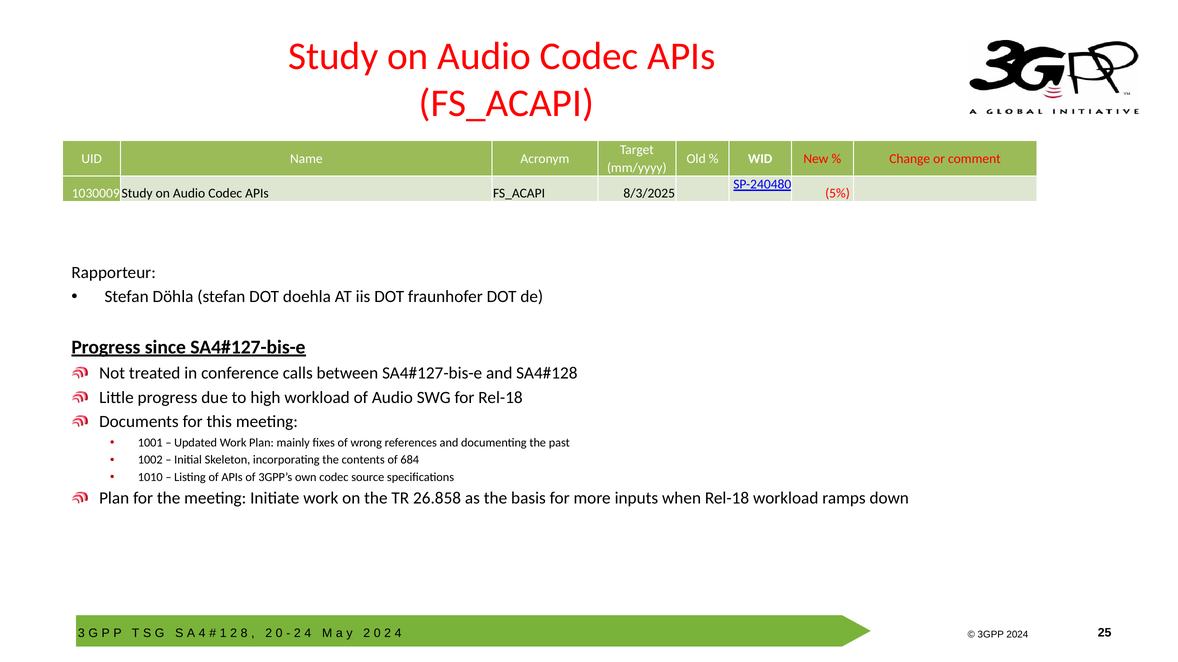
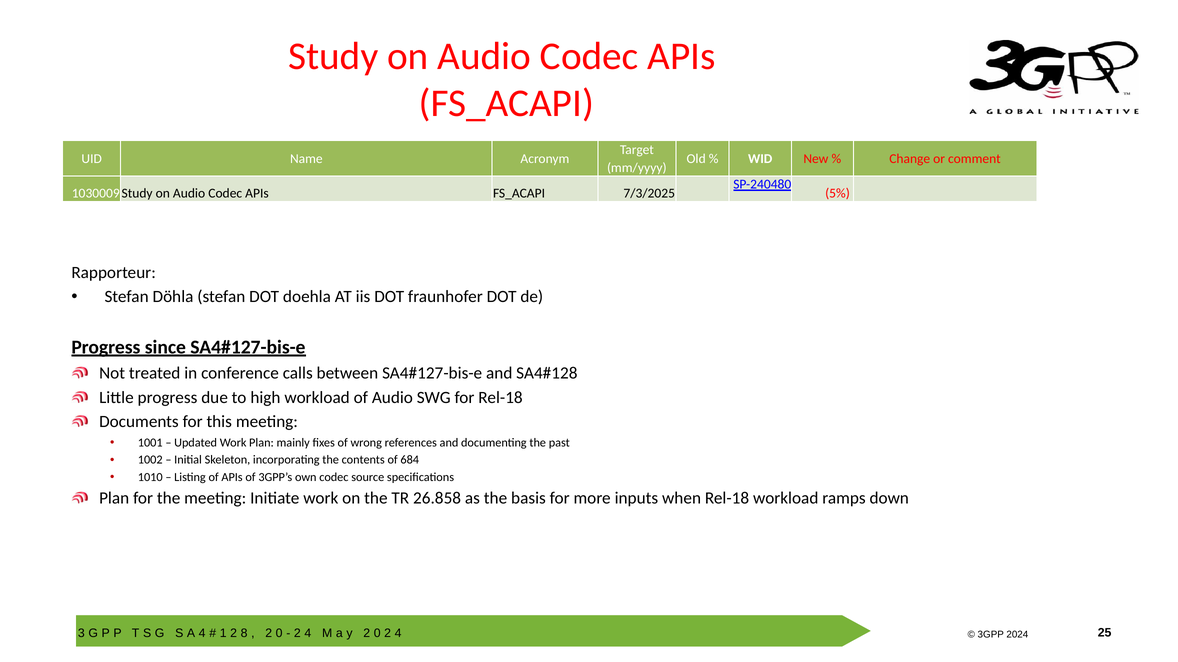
8/3/2025: 8/3/2025 -> 7/3/2025 (649, 194)
